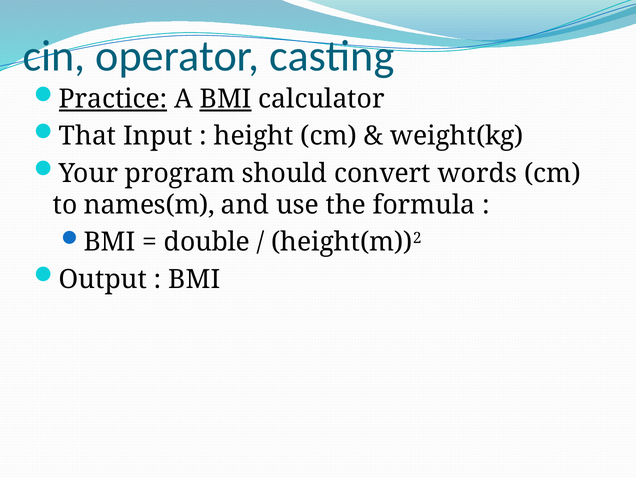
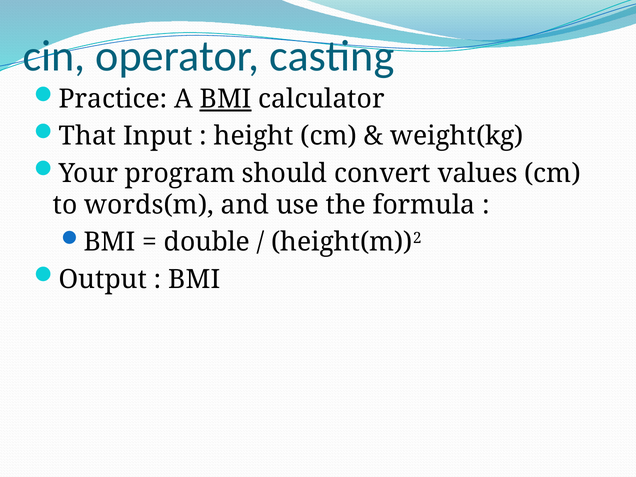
Practice underline: present -> none (113, 99)
words: words -> values (478, 173)
names(m: names(m -> words(m (149, 205)
